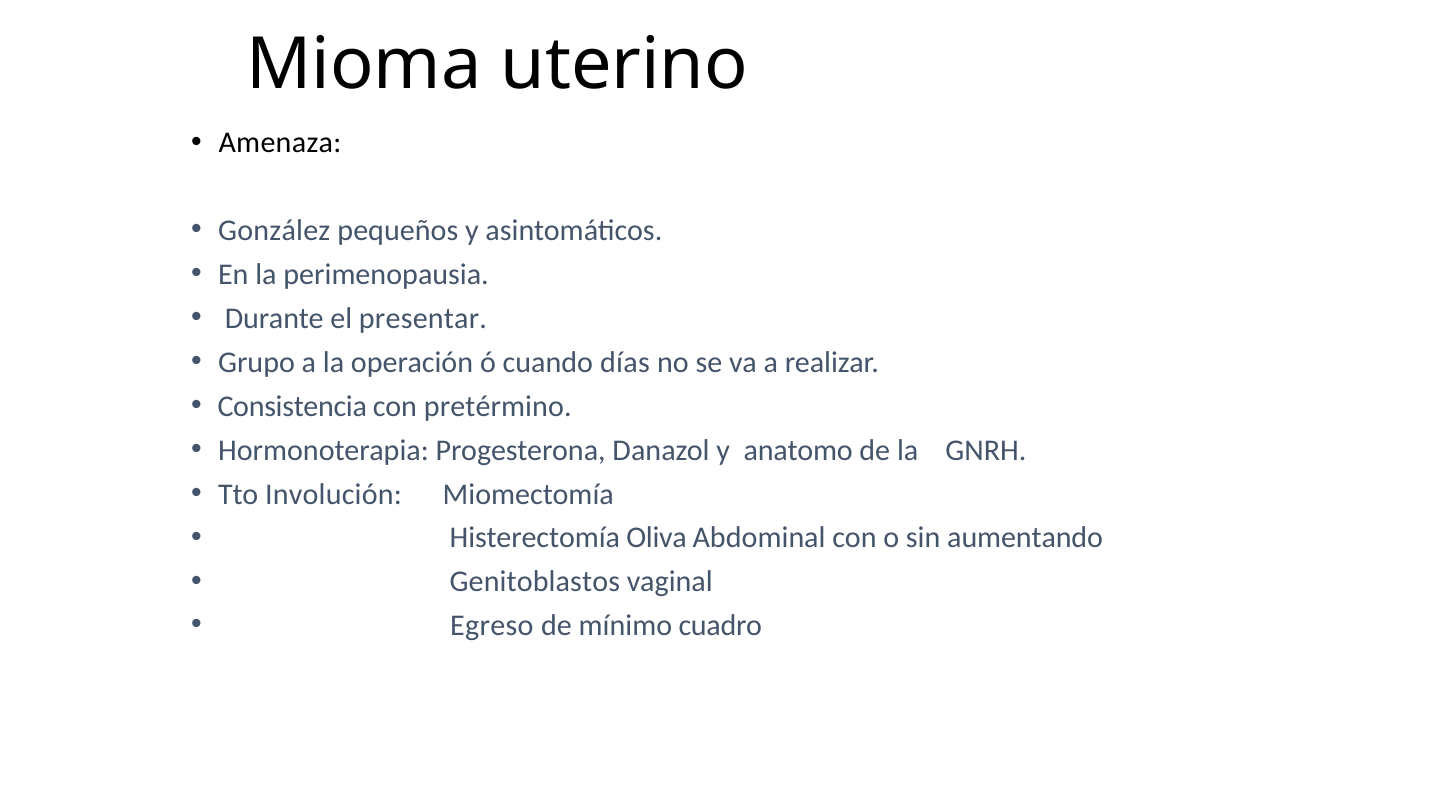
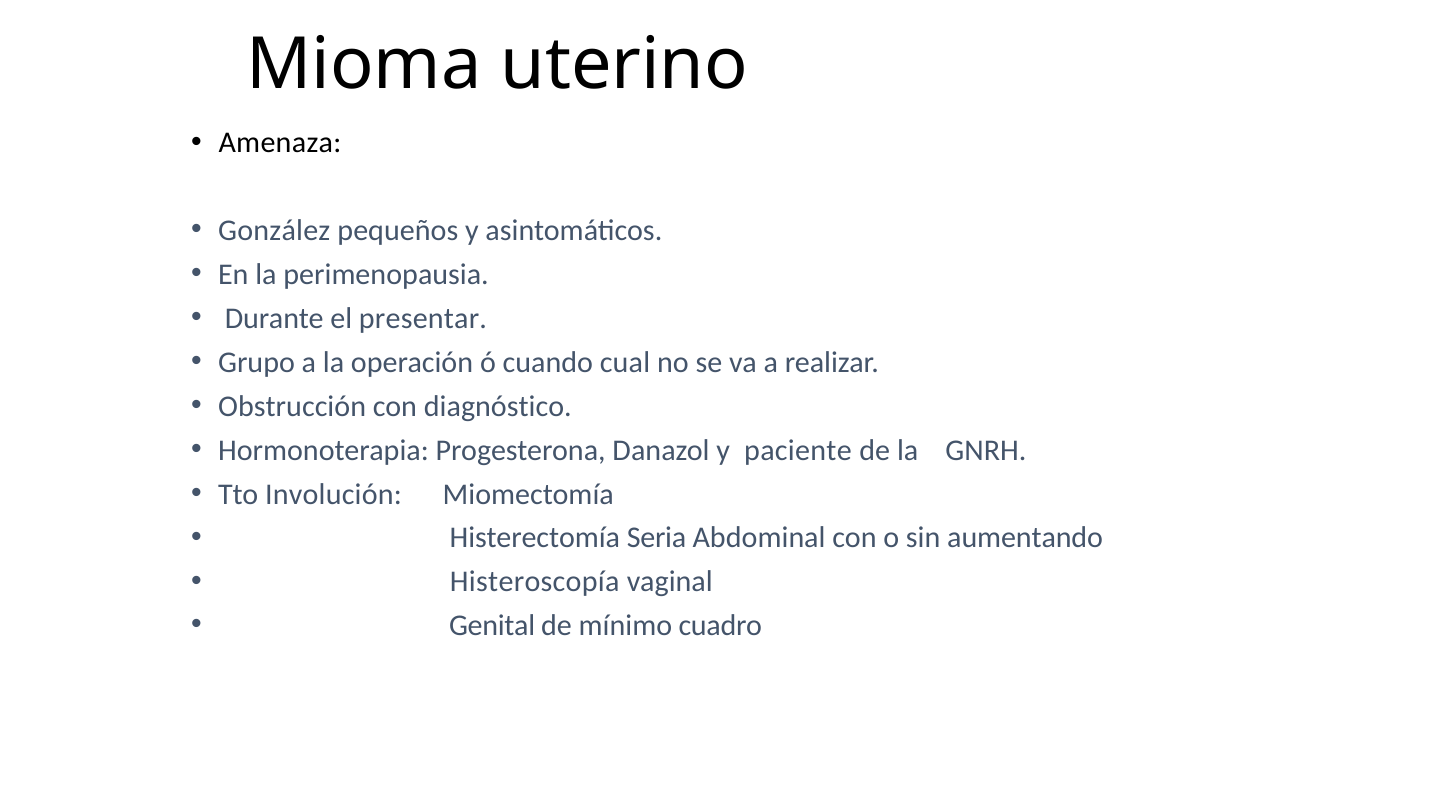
días: días -> cual (625, 363)
Consistencia: Consistencia -> Obstrucción (292, 406)
pretérmino: pretérmino -> diagnóstico (498, 406)
anatomo: anatomo -> paciente (798, 450)
Oliva: Oliva -> Seria (657, 538)
Genitoblastos: Genitoblastos -> Histeroscopía (535, 582)
Egreso: Egreso -> Genital (492, 626)
